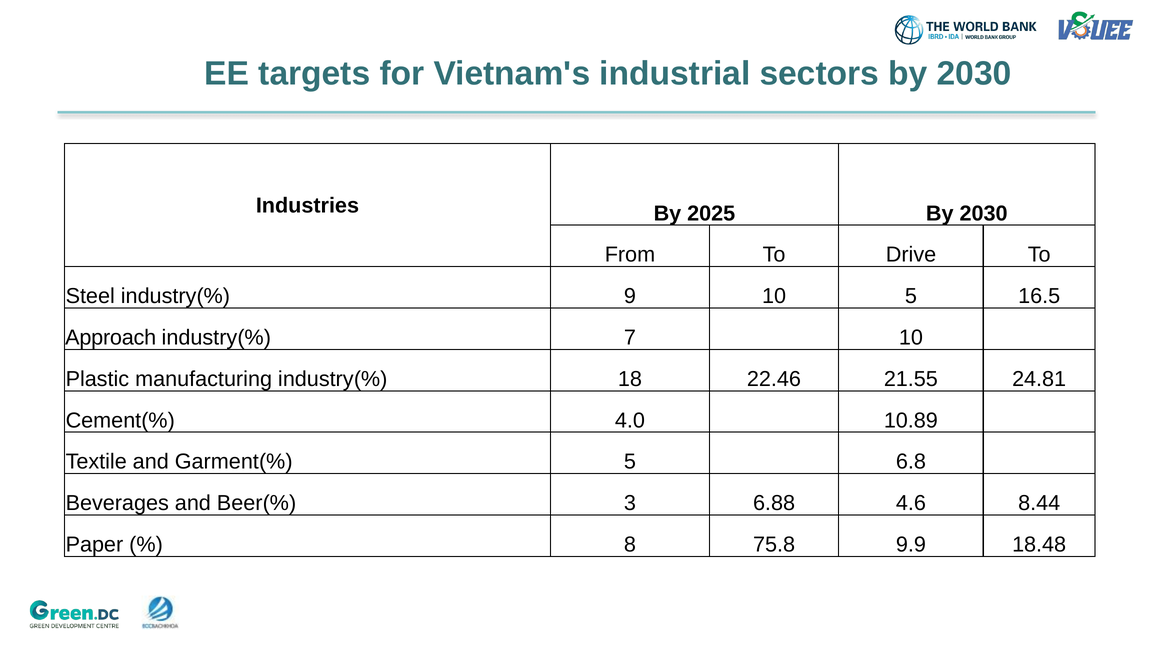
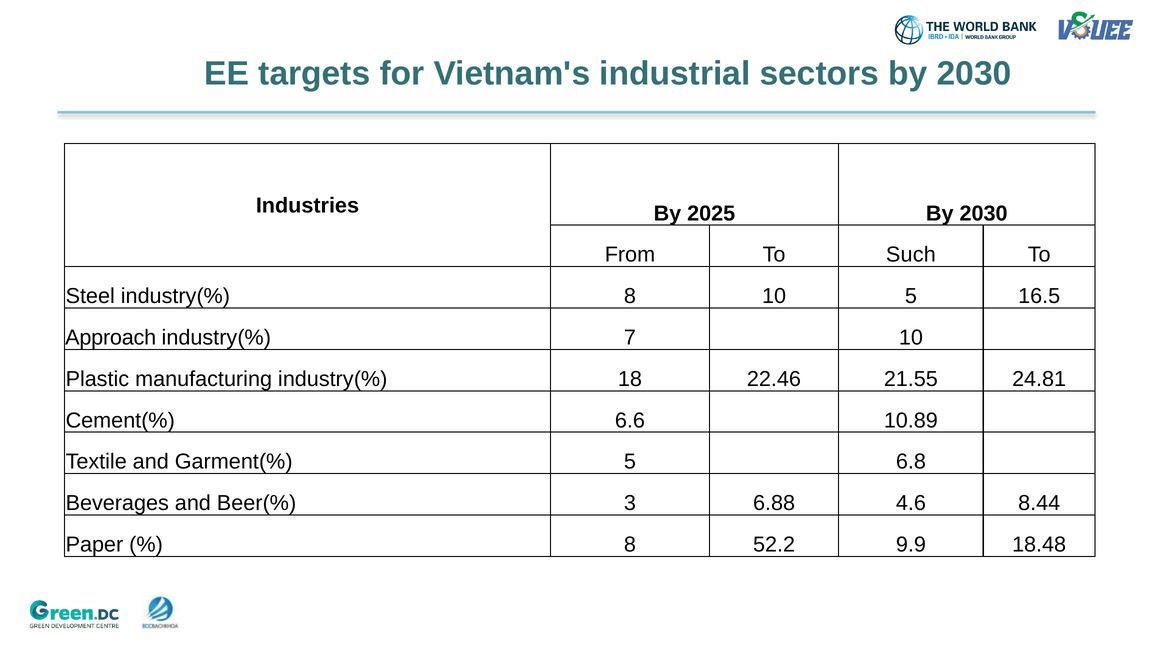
Drive: Drive -> Such (911, 255)
industry(% 9: 9 -> 8 (630, 296)
4.0: 4.0 -> 6.6 (630, 420)
75.8: 75.8 -> 52.2 (774, 544)
